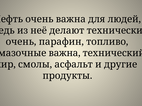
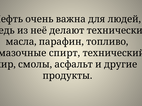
очень: очень -> масла (21, 42)
важна: важна -> спирт (64, 53)
